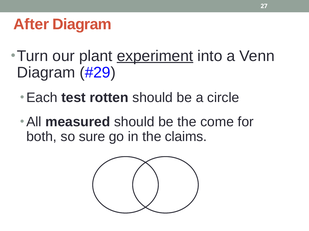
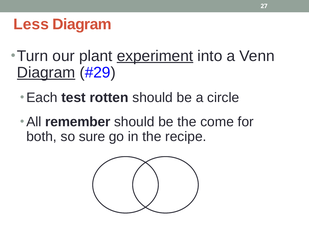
After: After -> Less (31, 24)
Diagram underline: none -> present (46, 73)
measured: measured -> remember (78, 122)
claims: claims -> recipe (186, 137)
